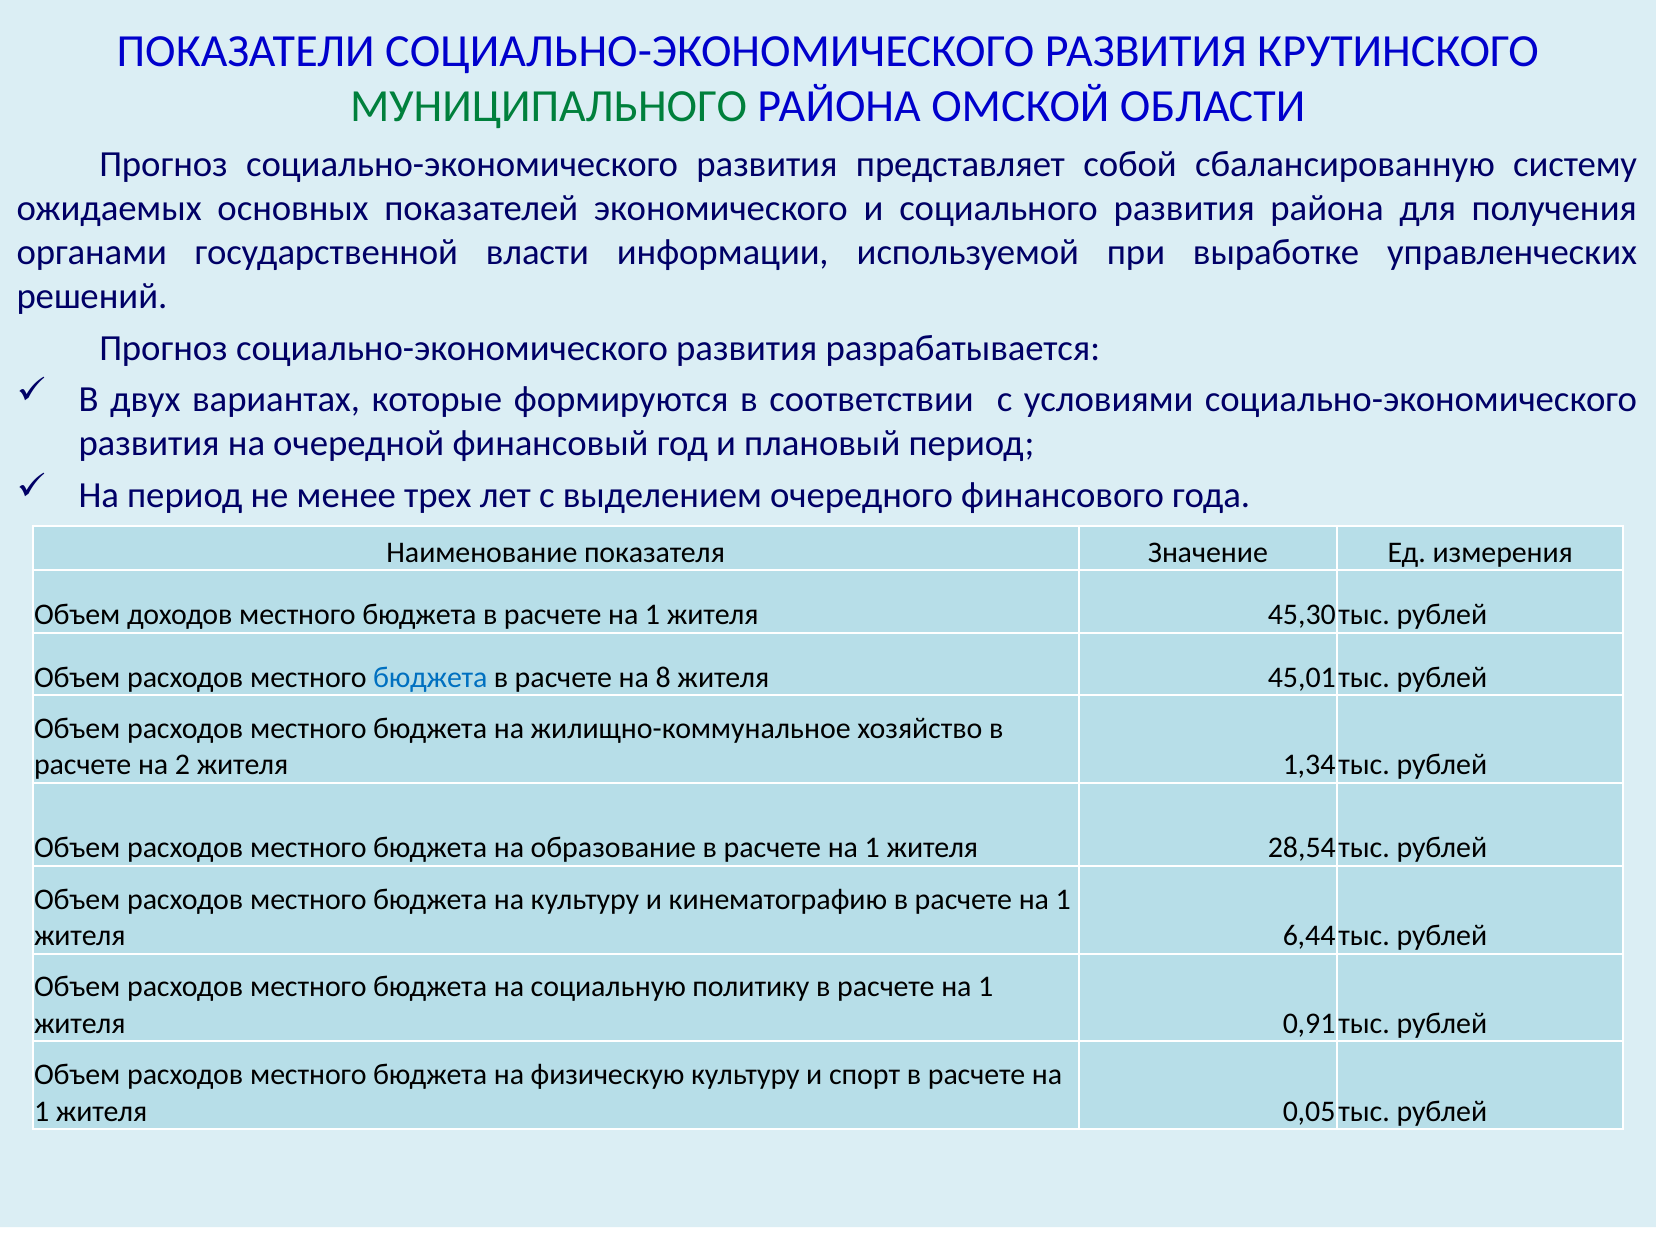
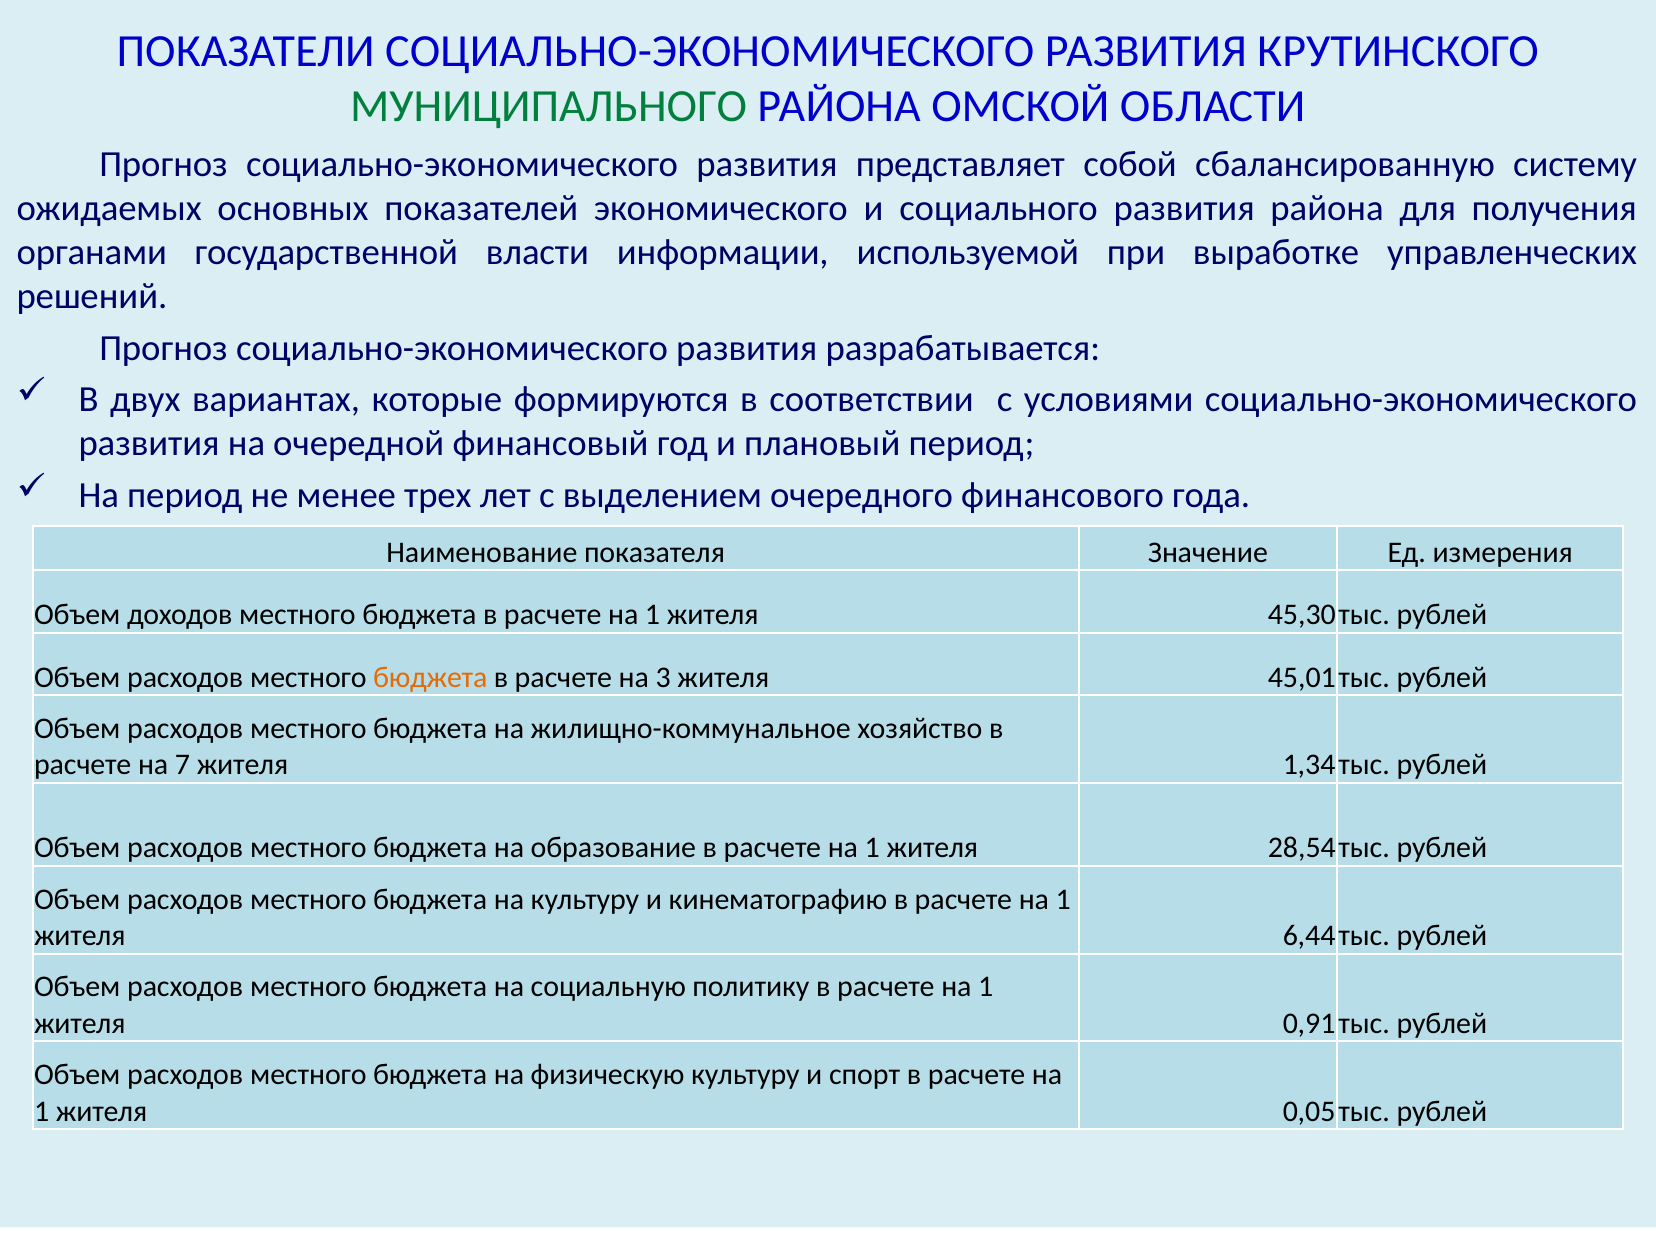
бюджета colour: blue -> orange (430, 677)
8: 8 -> 3 (663, 677)
2: 2 -> 7 (182, 765)
